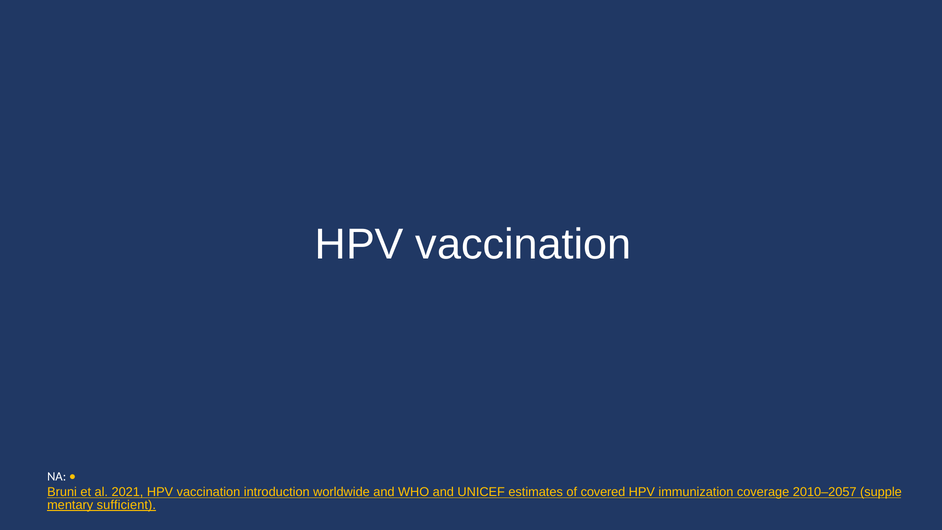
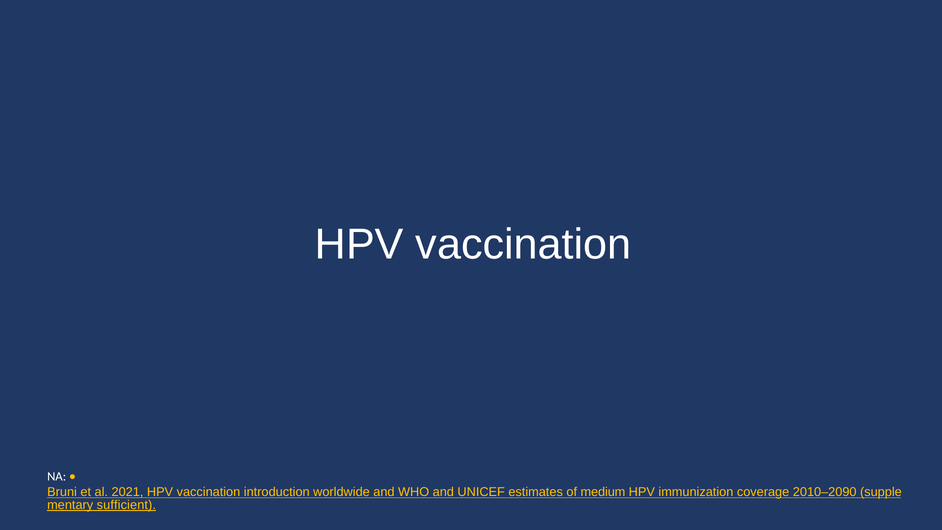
covered: covered -> medium (603, 492)
2010–2057: 2010–2057 -> 2010–2090 (825, 492)
